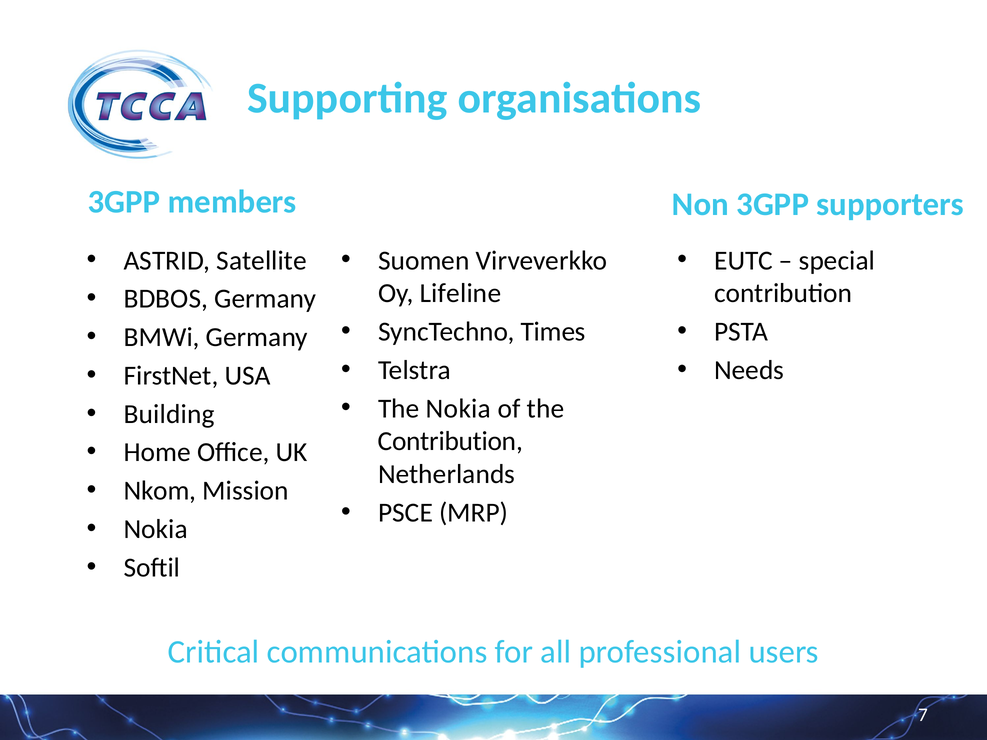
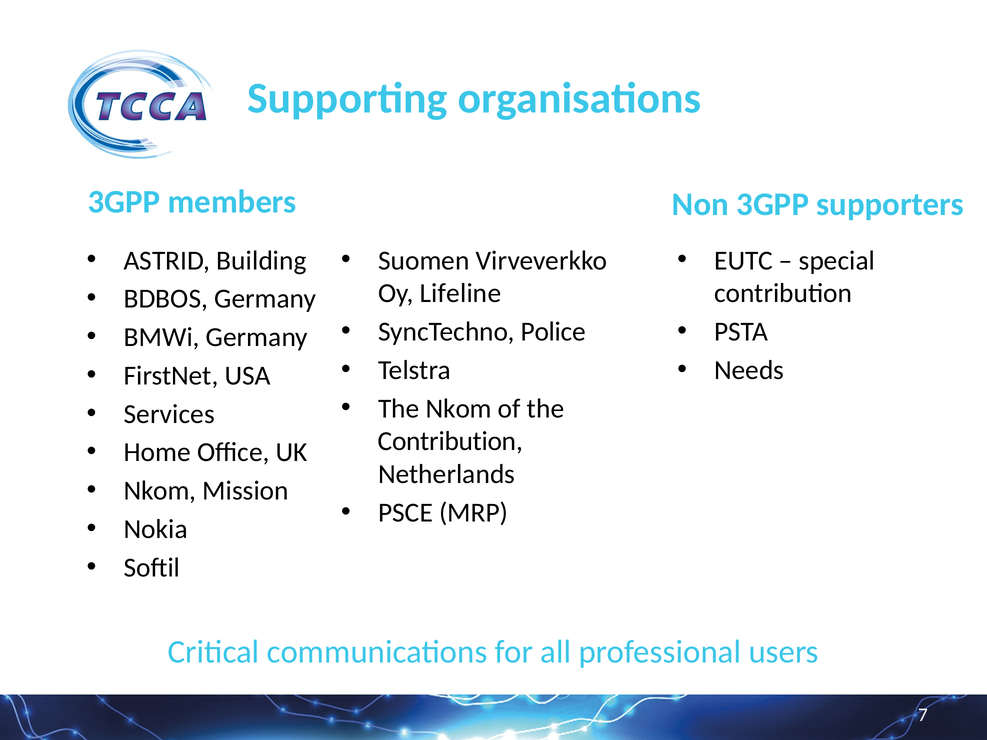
Satellite: Satellite -> Building (262, 261)
Times: Times -> Police (553, 332)
The Nokia: Nokia -> Nkom (459, 409)
Building: Building -> Services (169, 414)
